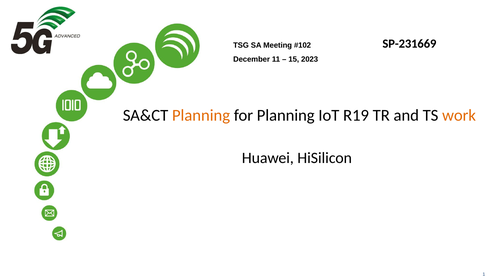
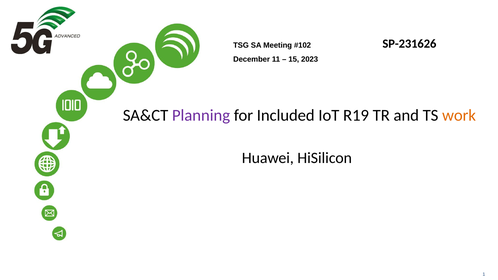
SP-231669: SP-231669 -> SP-231626 (409, 44)
Planning colour: orange -> purple (201, 115)
for Planning: Planning -> Included (286, 115)
